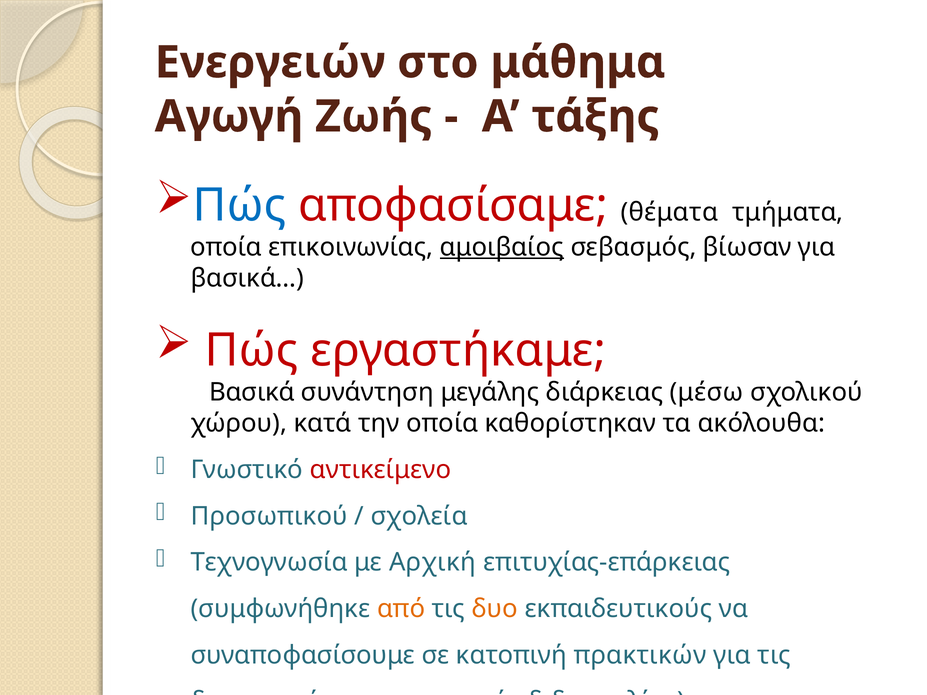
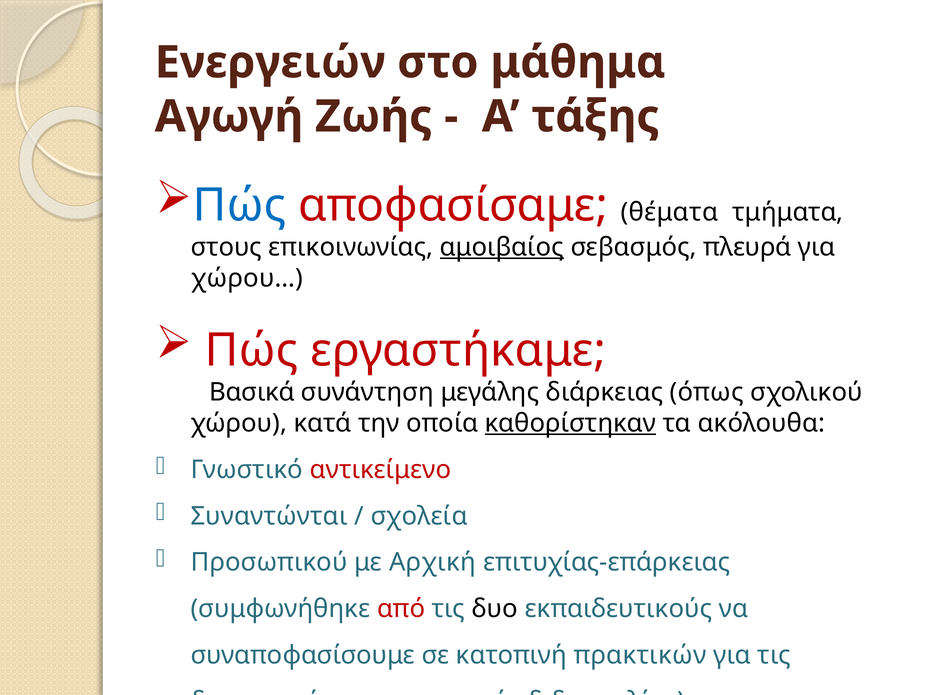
οποία: οποία -> στους (226, 247)
βίωσαν: βίωσαν -> πλευρά (747, 247)
βασικά…: βασικά… -> χώρου… (247, 278)
μέσω: μέσω -> όπως (707, 393)
καθορίστηκαν underline: none -> present (570, 424)
Προσωπικού: Προσωπικού -> Συναντώνται (269, 516)
Τεχνογνωσία: Τεχνογνωσία -> Προσωπικού (269, 563)
από colour: orange -> red (401, 609)
δυο colour: orange -> black (495, 609)
